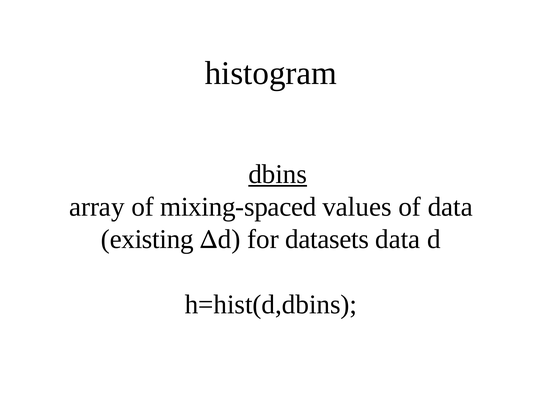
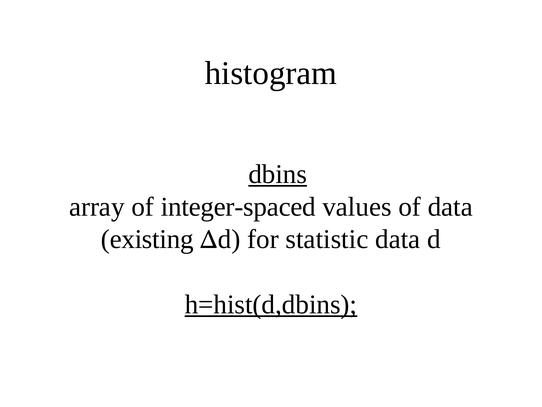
mixing-spaced: mixing-spaced -> integer-spaced (238, 206)
datasets: datasets -> statistic (327, 239)
h=hist(d,dbins underline: none -> present (271, 304)
